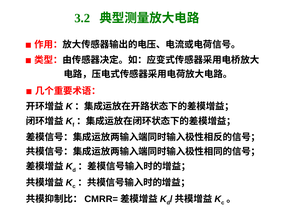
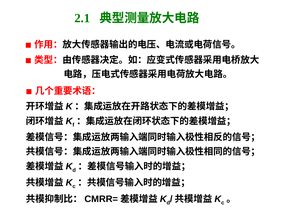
3.2: 3.2 -> 2.1 (82, 18)
